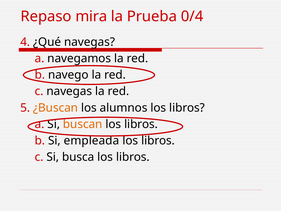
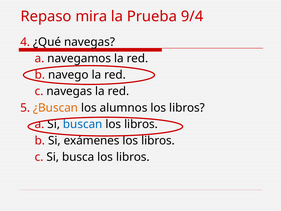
0/4: 0/4 -> 9/4 (192, 16)
buscan colour: orange -> blue (83, 124)
empleada: empleada -> exámenes (92, 140)
